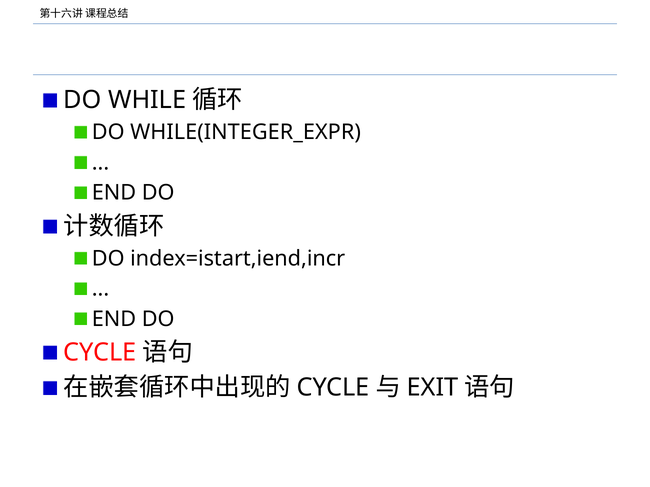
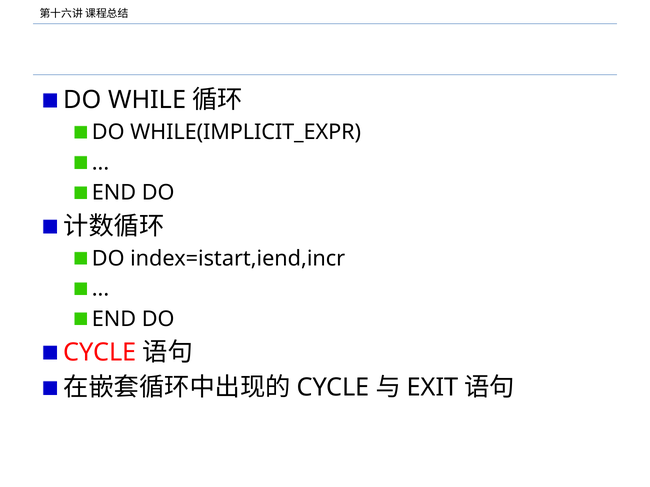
WHILE(INTEGER_EXPR: WHILE(INTEGER_EXPR -> WHILE(IMPLICIT_EXPR (246, 132)
